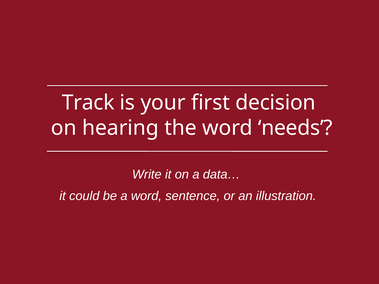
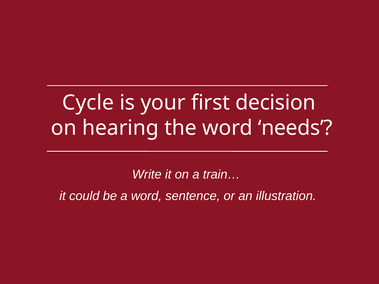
Track: Track -> Cycle (88, 103)
data…: data… -> train… (222, 175)
